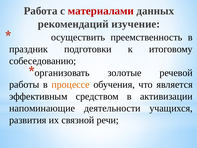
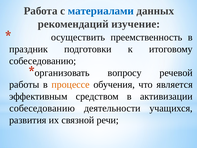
материалами colour: red -> blue (101, 11)
золотые: золотые -> вопросу (125, 73)
напоминающие: напоминающие -> собеседованию (42, 108)
